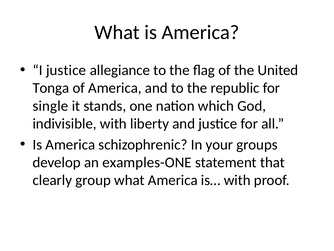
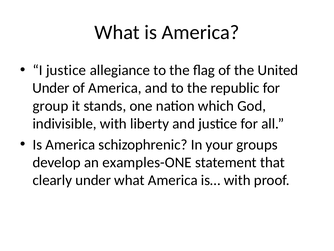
Tonga: Tonga -> Under (51, 88)
single: single -> group (50, 106)
clearly group: group -> under (93, 180)
